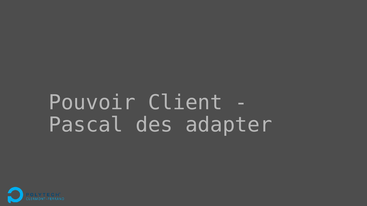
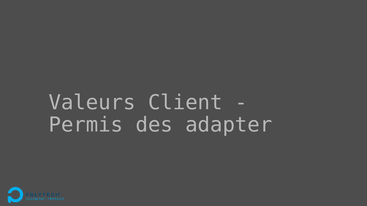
Pouvoir: Pouvoir -> Valeurs (92, 103)
Pascal: Pascal -> Permis (86, 125)
